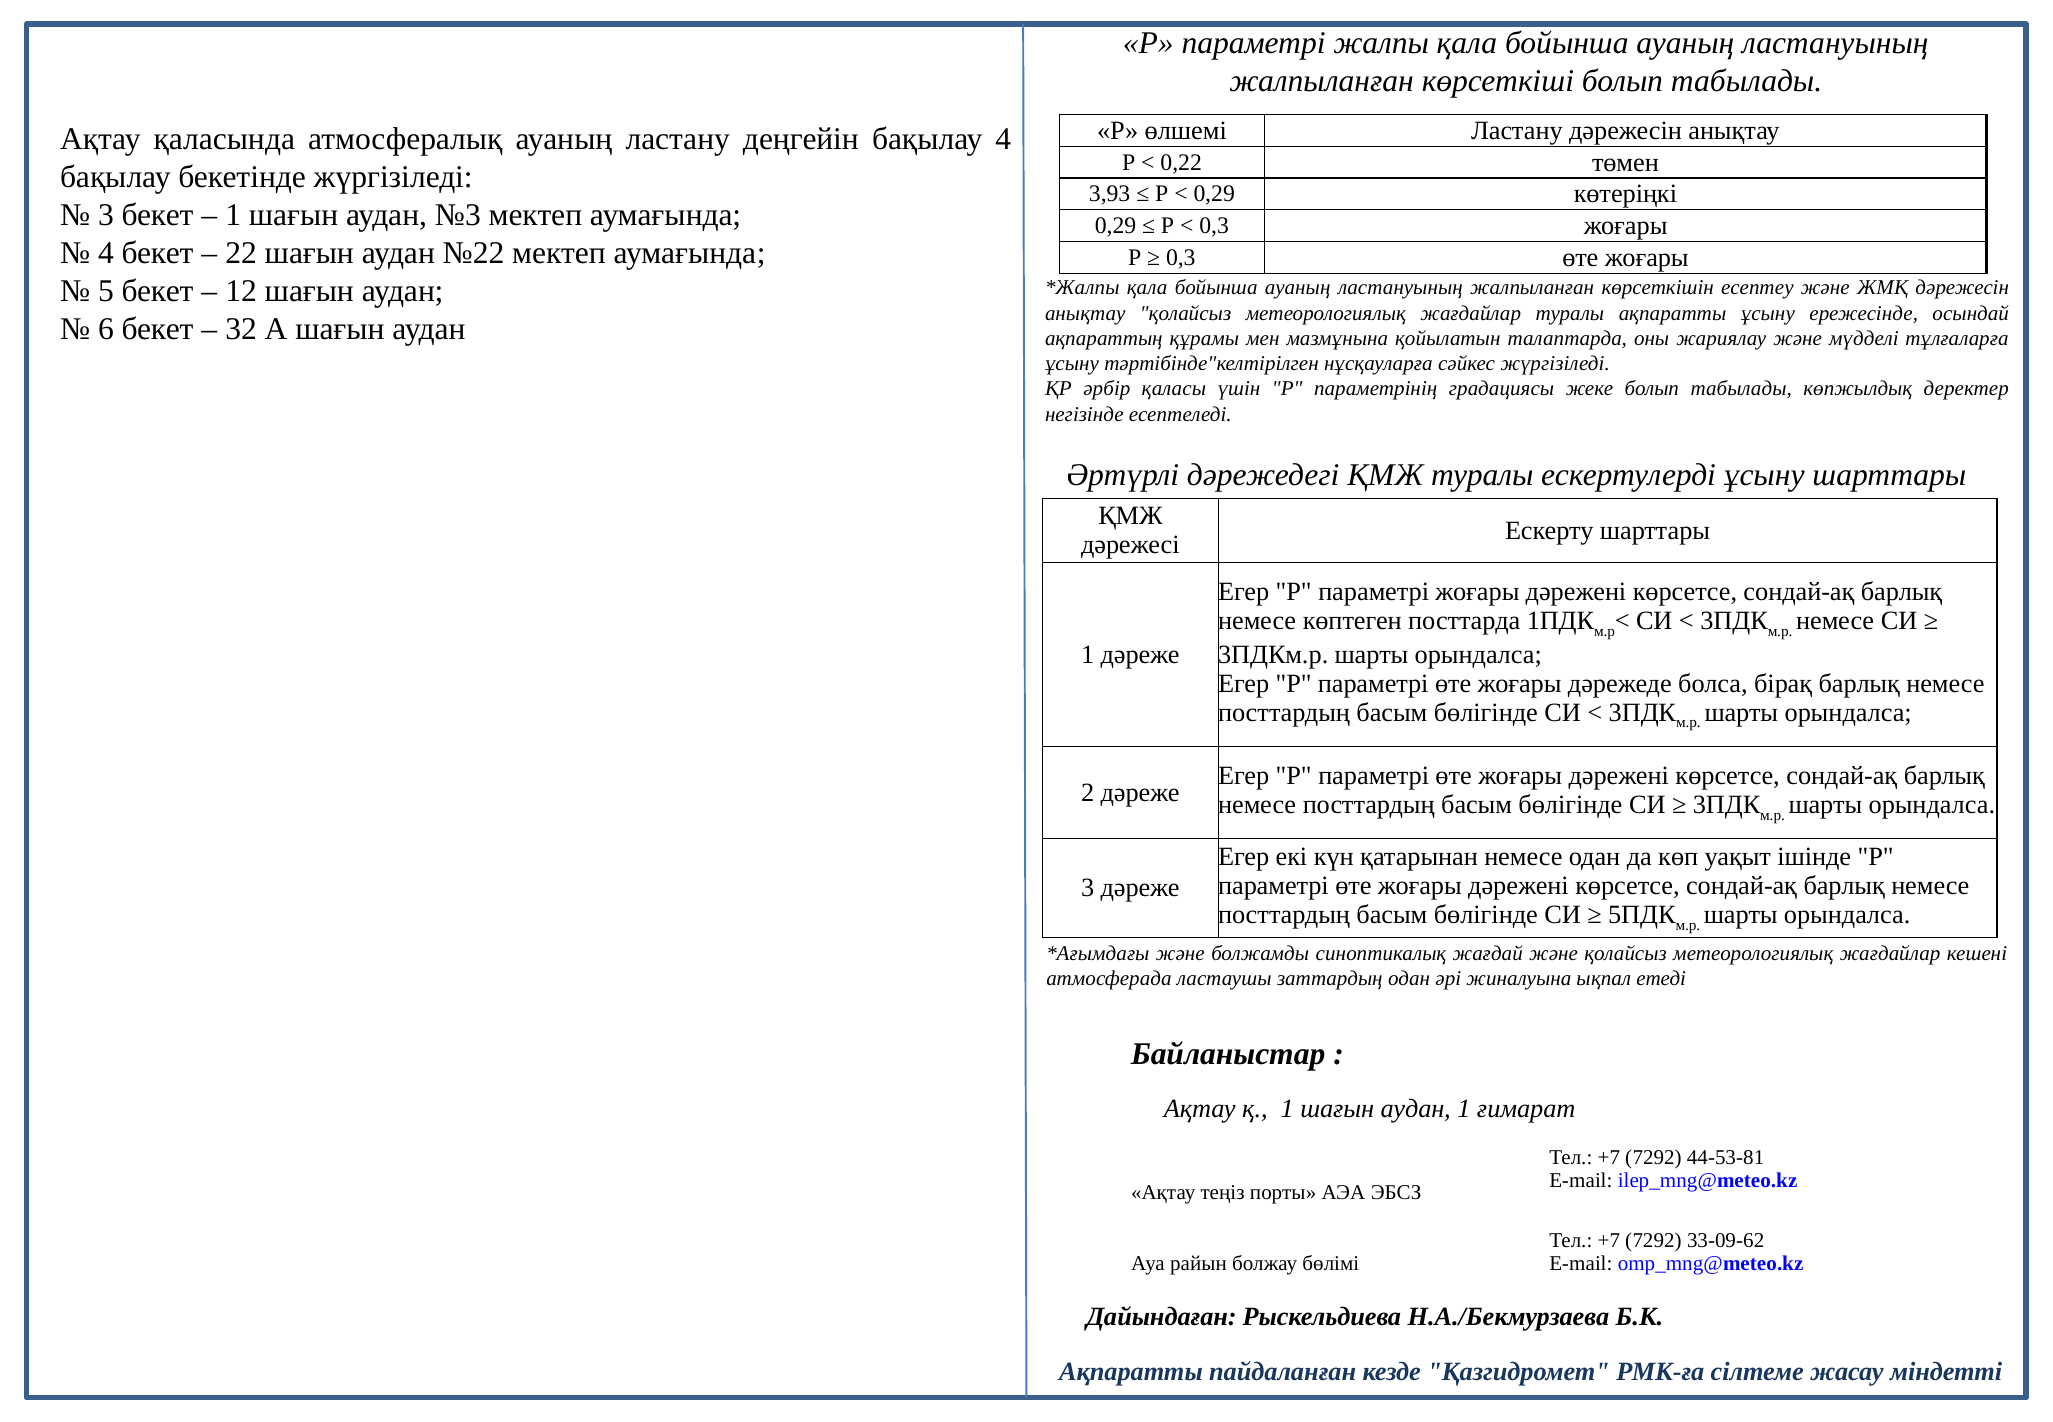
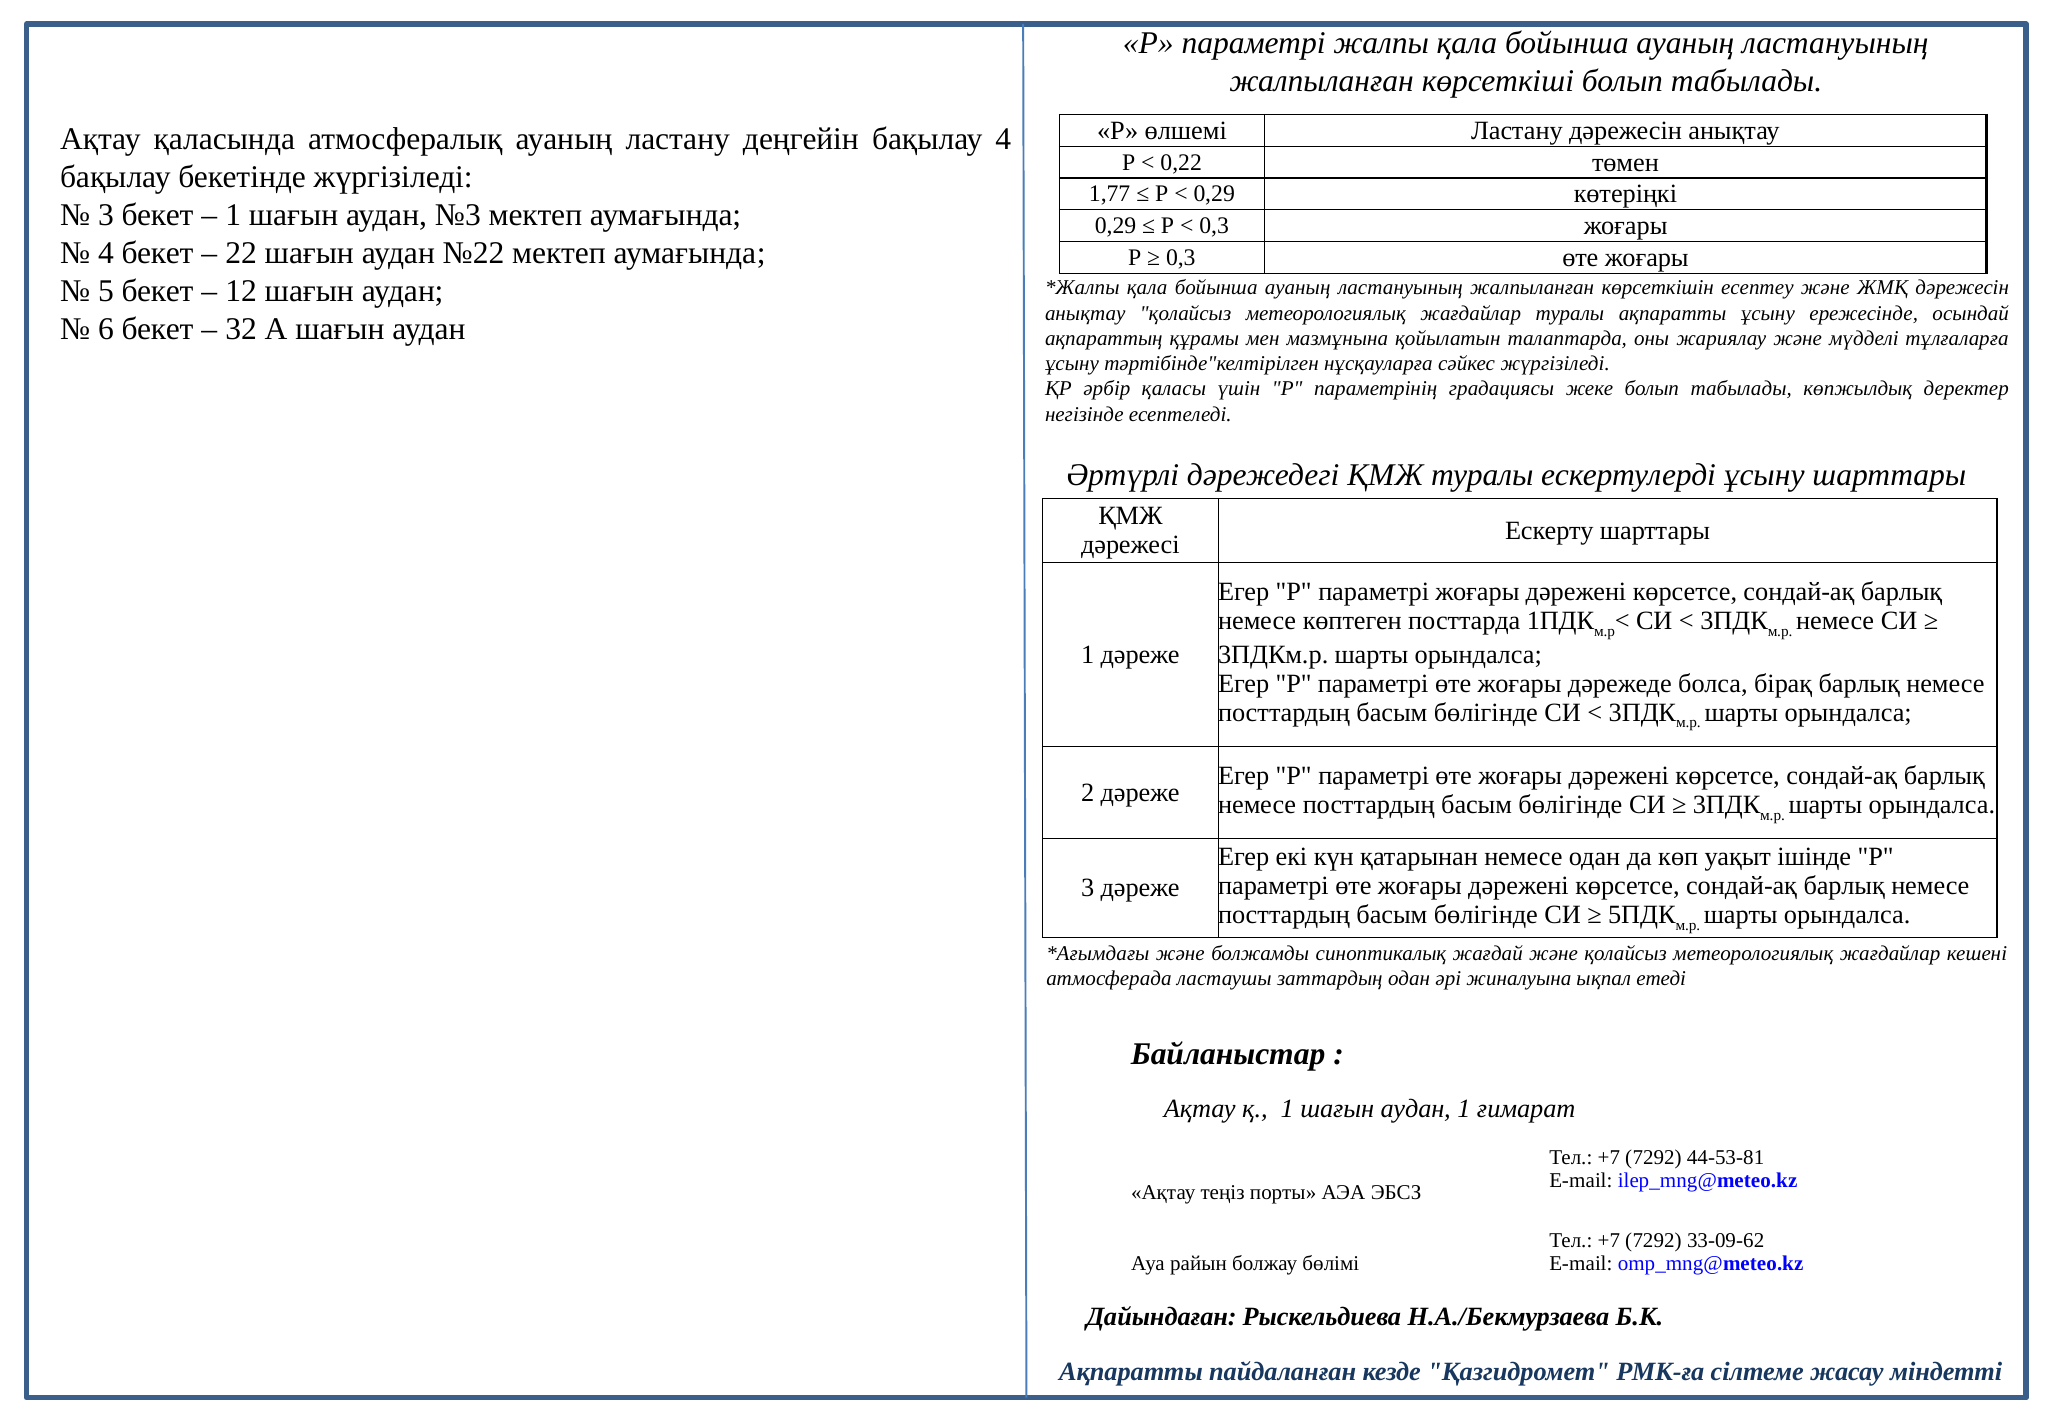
3,93: 3,93 -> 1,77 (1110, 194)
